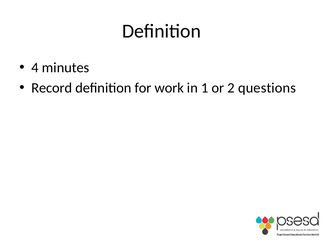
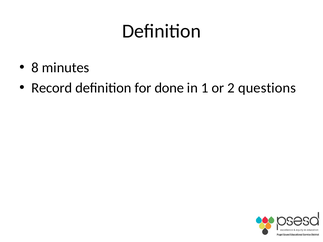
4: 4 -> 8 (35, 68)
work: work -> done (169, 88)
